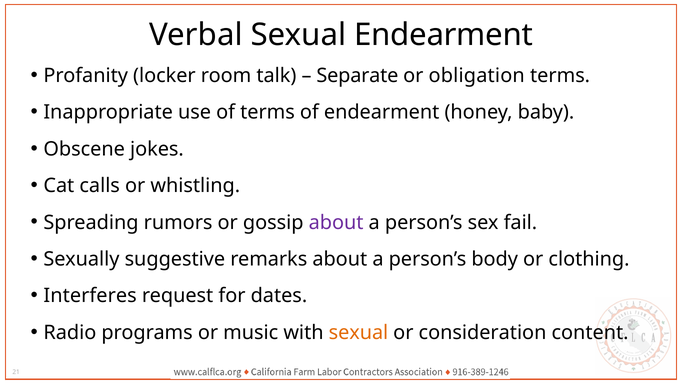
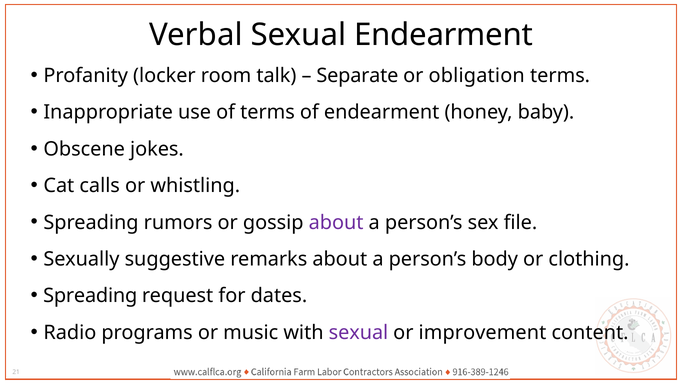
fail: fail -> file (520, 222)
Interferes: Interferes -> Spreading (90, 296)
sexual colour: orange -> purple (358, 332)
consideration: consideration -> improvement (482, 332)
